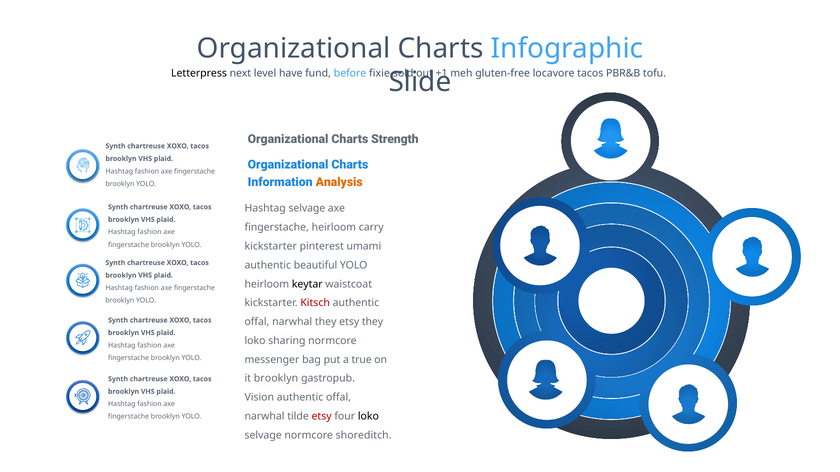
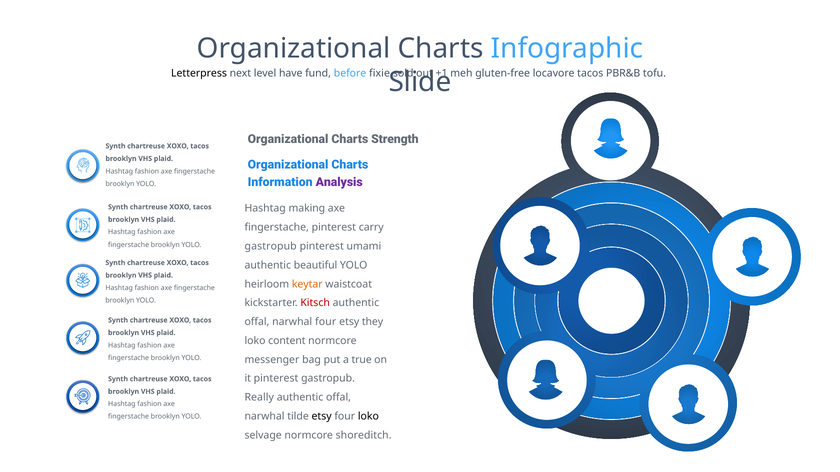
Analysis colour: orange -> purple (339, 183)
Hashtag selvage: selvage -> making (307, 209)
fingerstache heirloom: heirloom -> pinterest (334, 228)
kickstarter: kickstarter -> gastropub (271, 247)
keytar colour: black -> orange (307, 284)
narwhal they: they -> four (326, 322)
sharing: sharing -> content (287, 341)
it brooklyn: brooklyn -> pinterest (276, 379)
Vision: Vision -> Really (259, 398)
etsy colour: red -> black (322, 417)
